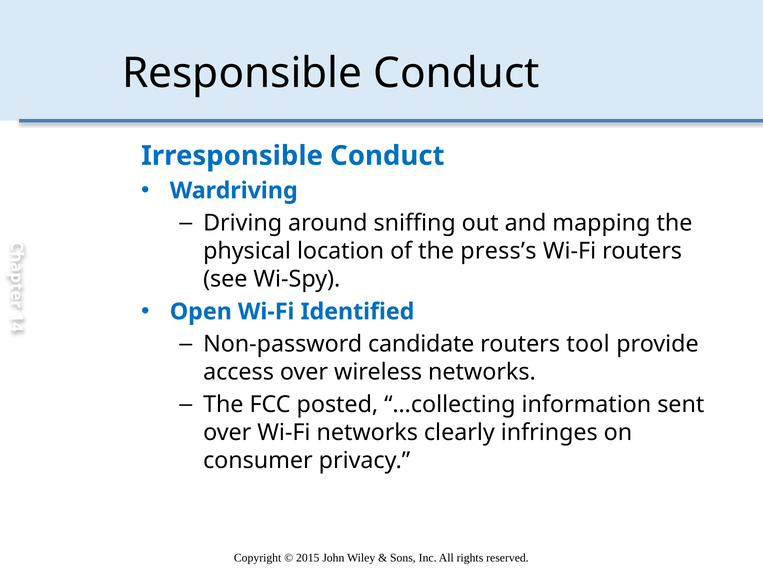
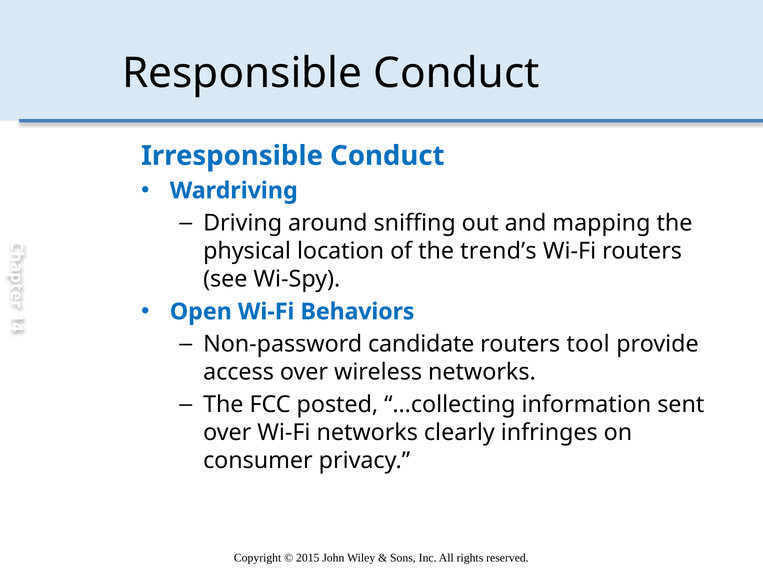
press’s: press’s -> trend’s (498, 251)
Identified: Identified -> Behaviors (357, 312)
